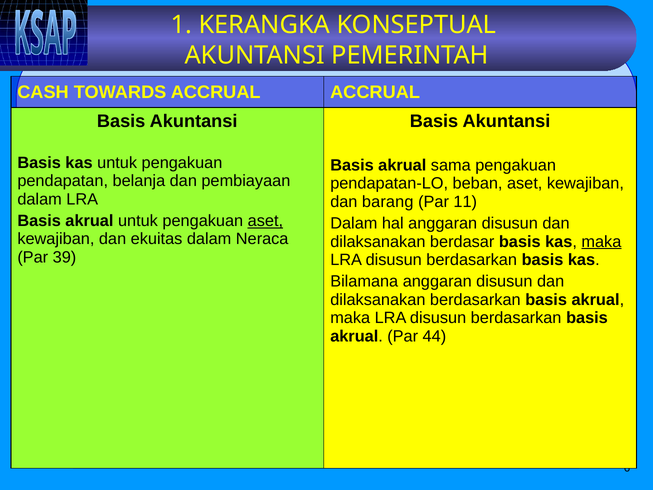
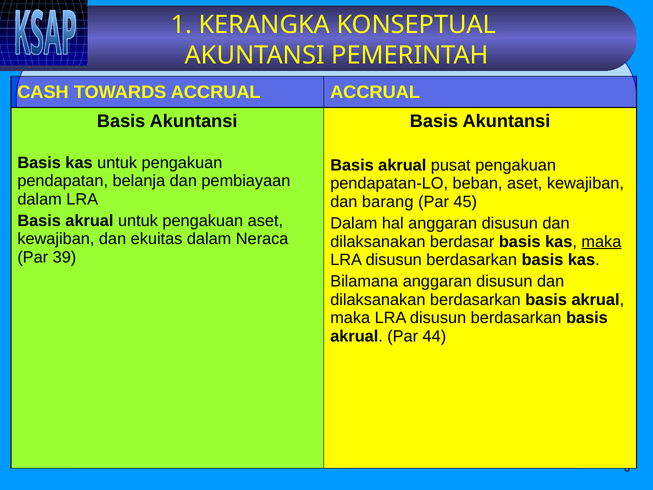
sama: sama -> pusat (451, 165)
11: 11 -> 45 (465, 202)
aset underline: present -> none (265, 221)
